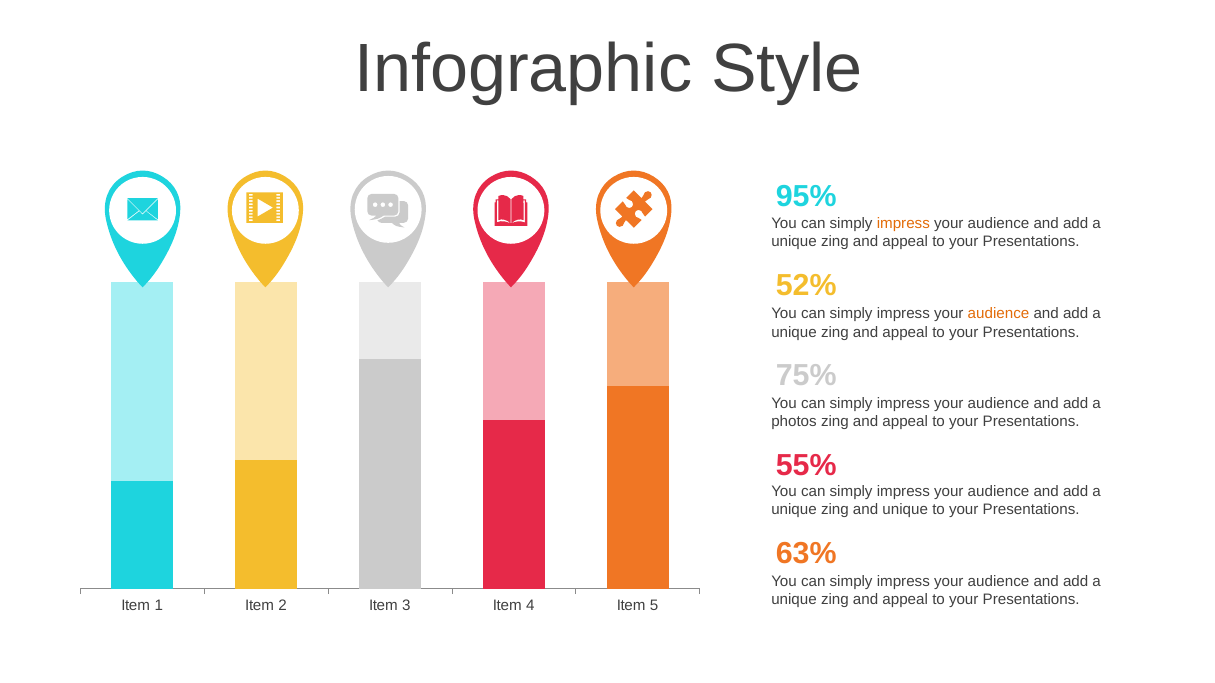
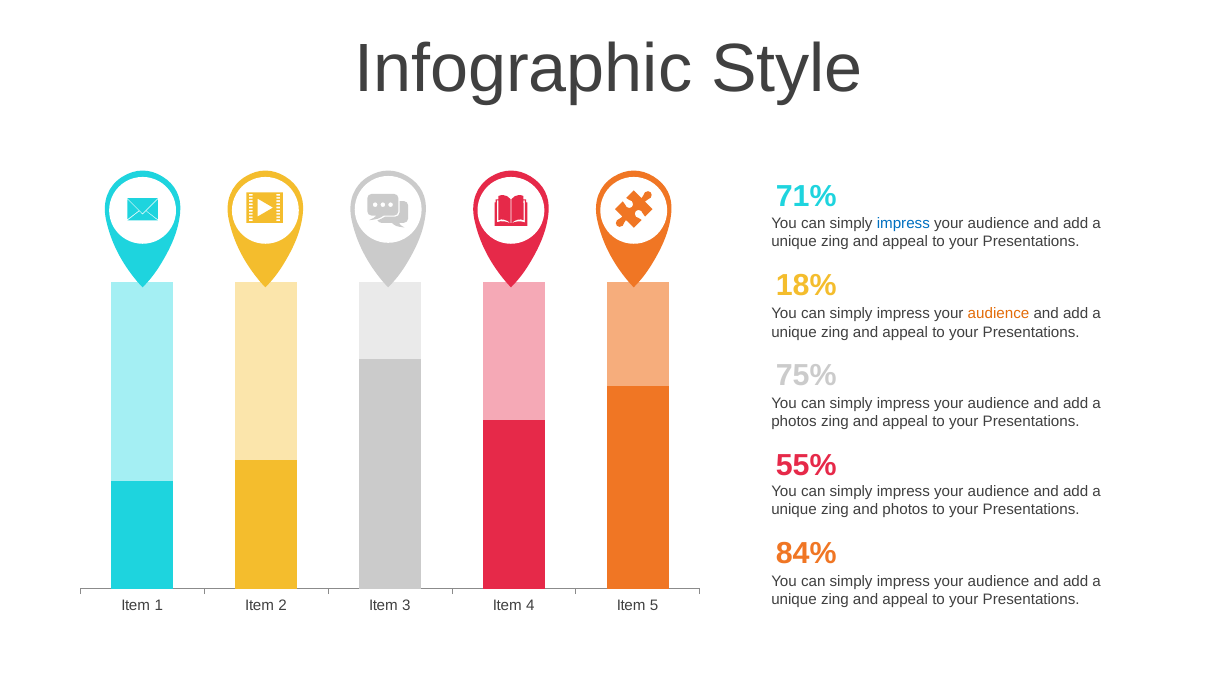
95%: 95% -> 71% (806, 196)
impress colour: orange -> blue (903, 224)
52%: 52% -> 18% (806, 285)
and unique: unique -> photos (905, 510)
63%: 63% -> 84% (806, 554)
